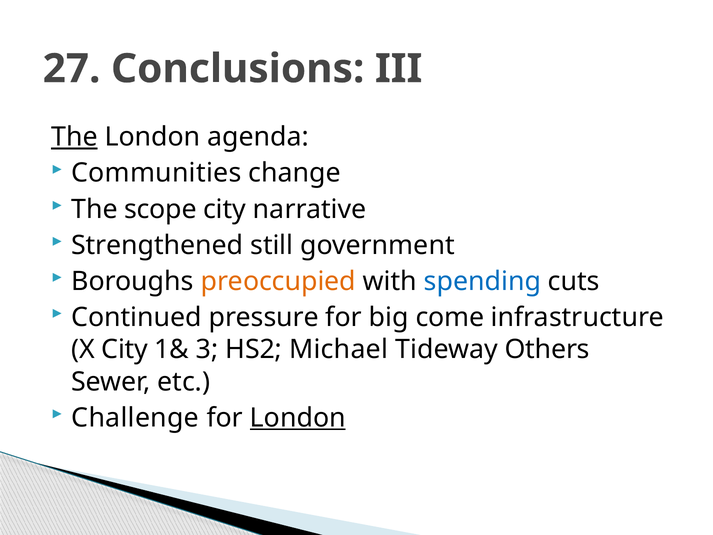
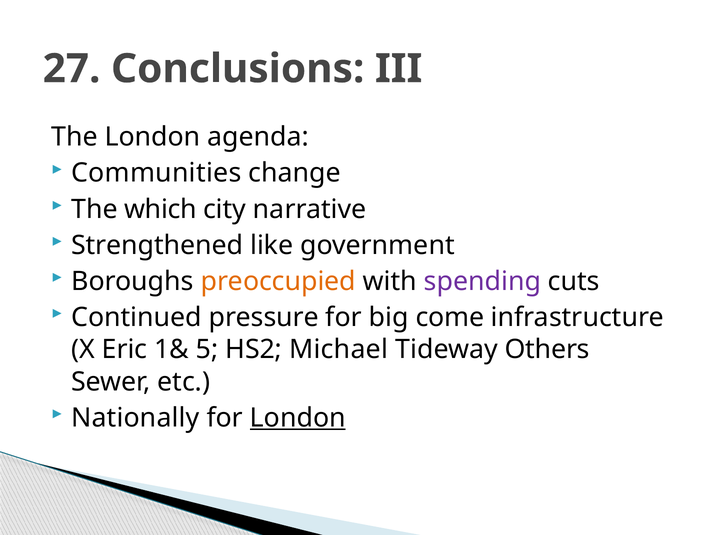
The underline: present -> none (74, 137)
scope: scope -> which (160, 209)
still: still -> like (272, 245)
spending colour: blue -> purple (482, 281)
X City: City -> Eric (125, 349)
3: 3 -> 5 (207, 349)
Challenge: Challenge -> Nationally (135, 418)
